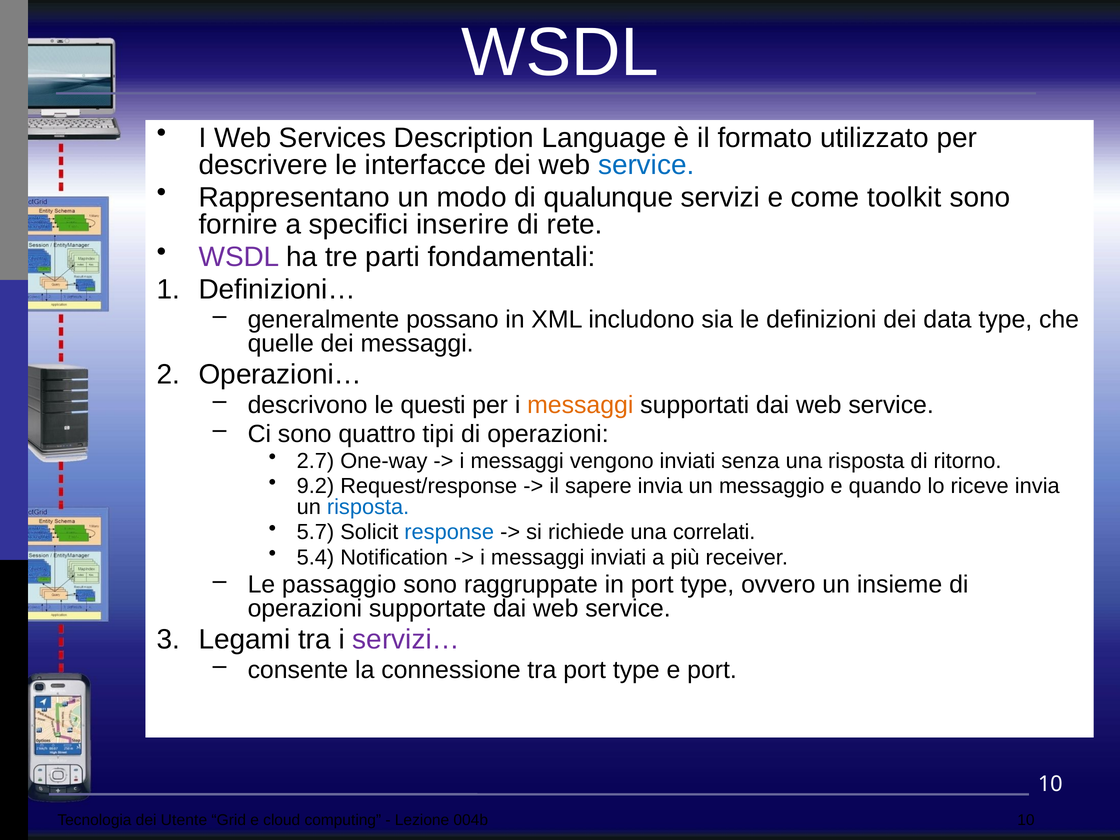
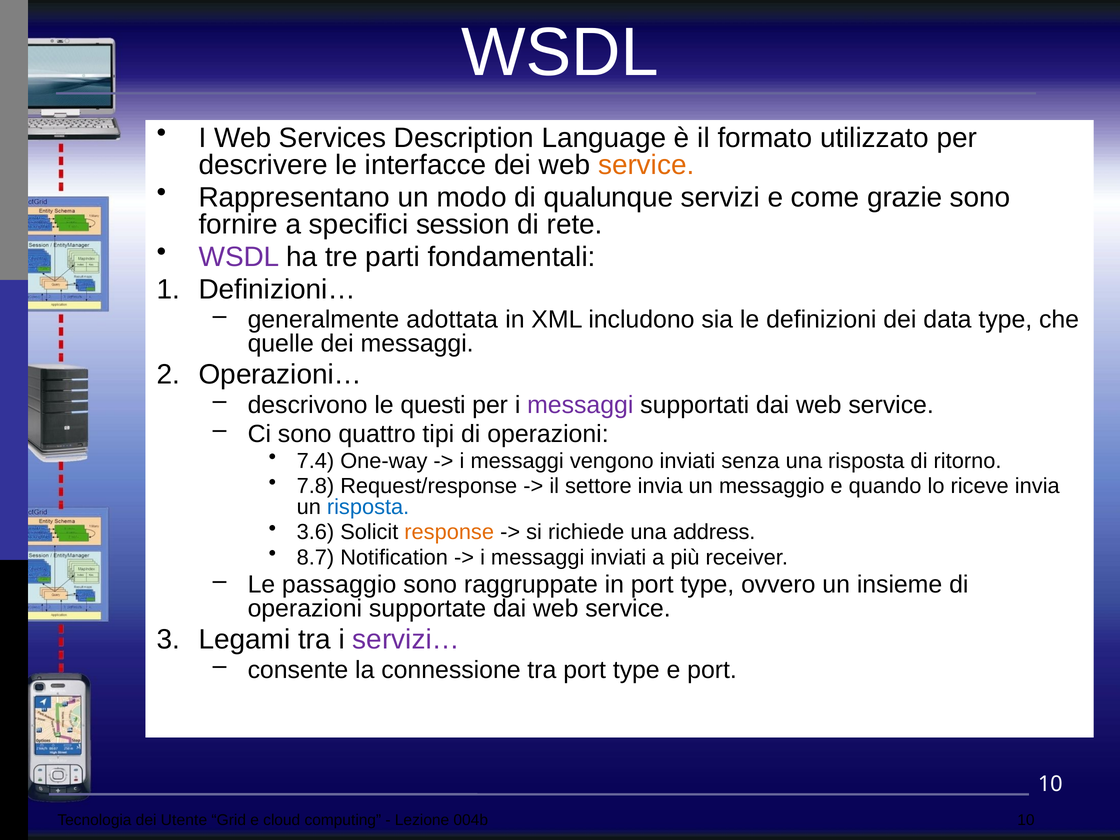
service colour: blue -> orange (646, 165)
toolkit: toolkit -> grazie (905, 197)
inserire: inserire -> session (463, 224)
possano: possano -> adottata (452, 320)
messaggi colour: orange -> purple (580, 405)
2.7: 2.7 -> 7.4 (315, 461)
9.2: 9.2 -> 7.8 (315, 486)
sapere: sapere -> settore (598, 486)
5.7: 5.7 -> 3.6 (315, 532)
response colour: blue -> orange (449, 532)
correlati: correlati -> address (714, 532)
5.4: 5.4 -> 8.7 (315, 558)
